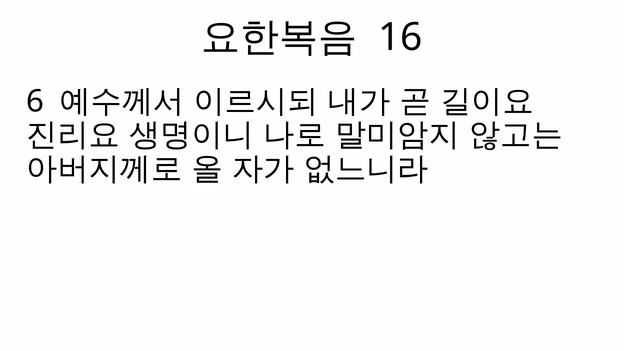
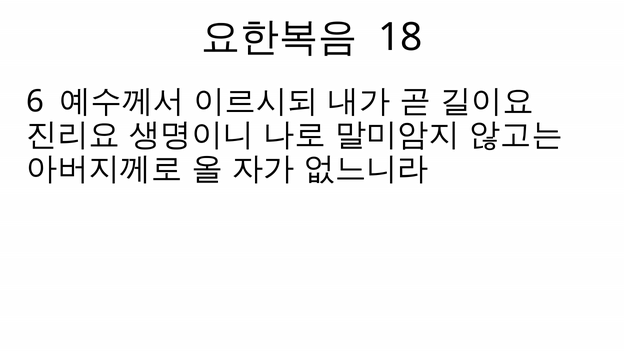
16: 16 -> 18 (400, 38)
